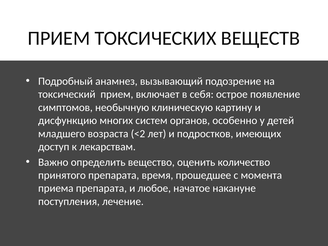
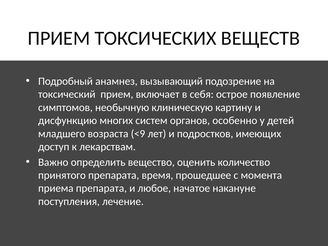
<2: <2 -> <9 (138, 134)
